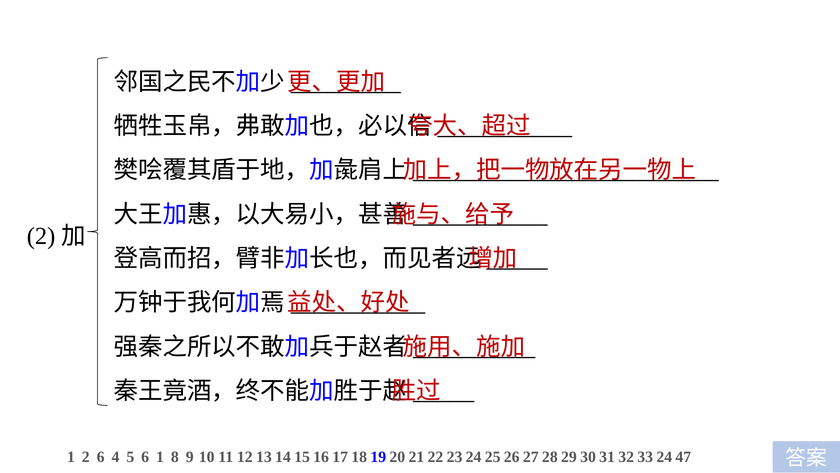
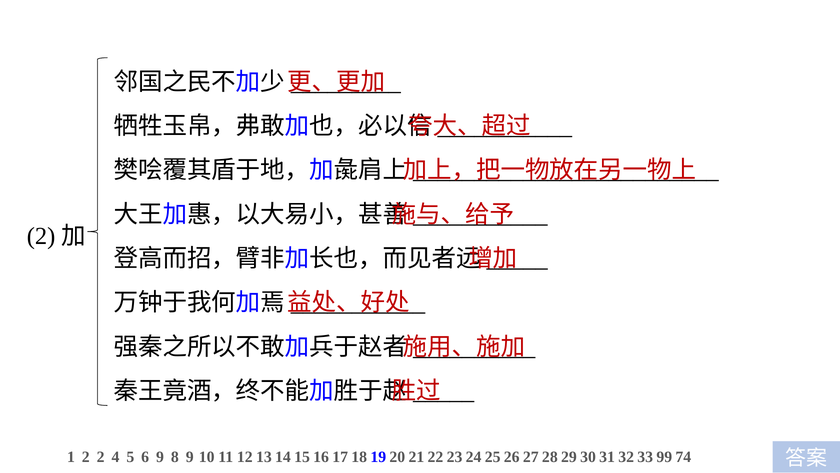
2 6: 6 -> 2 (101, 457)
6 1: 1 -> 9 (160, 457)
24: 24 -> 99 (664, 457)
47: 47 -> 74 (683, 457)
